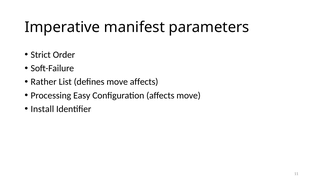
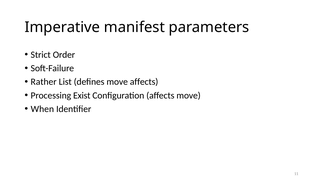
Easy: Easy -> Exist (82, 95)
Install: Install -> When (42, 109)
